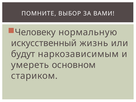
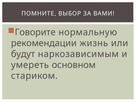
Человеку: Человеку -> Говорите (35, 32)
искусственный: искусственный -> рекомендации (44, 43)
